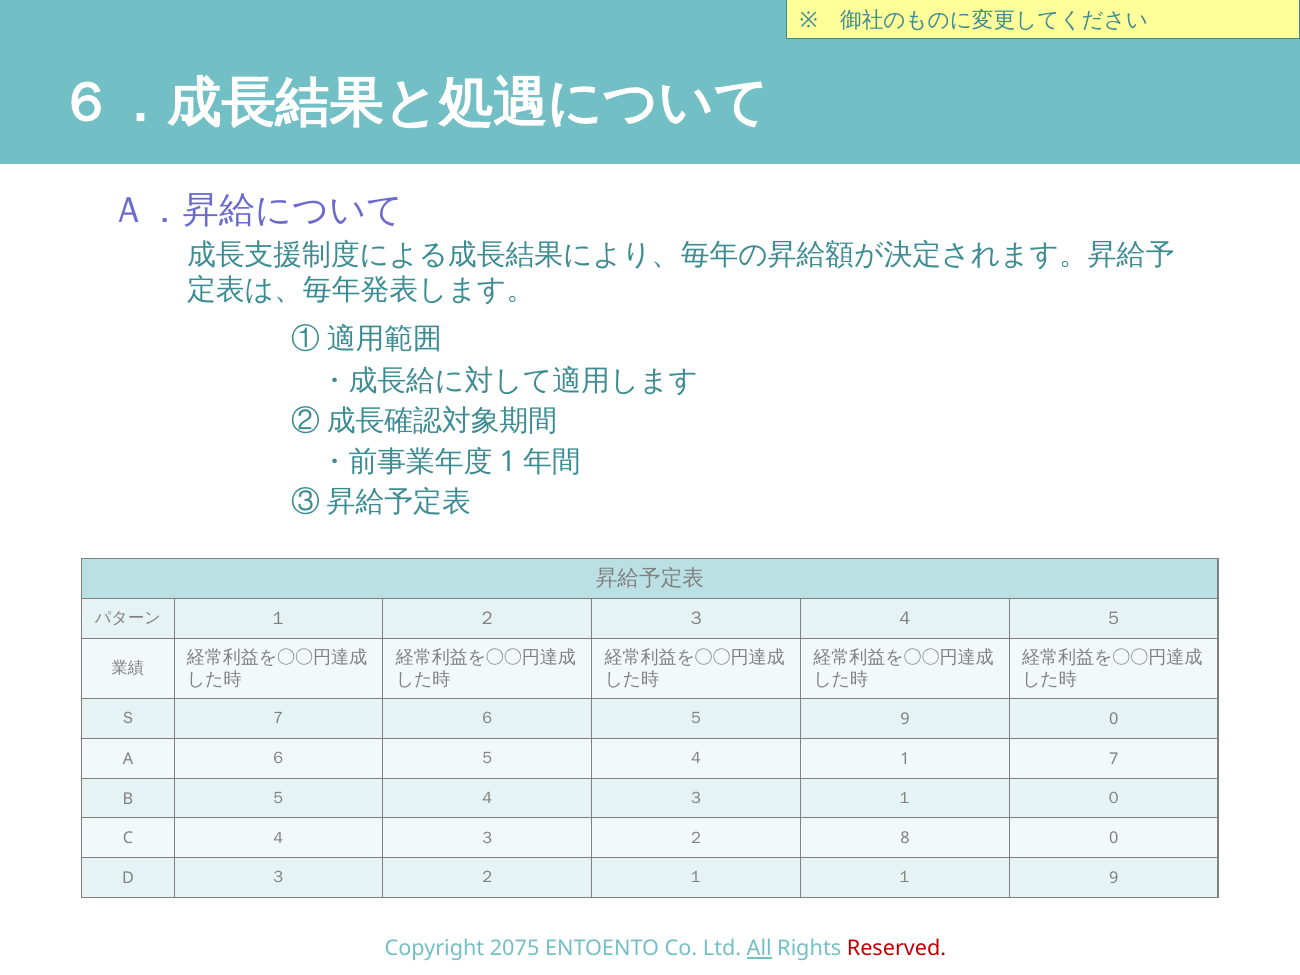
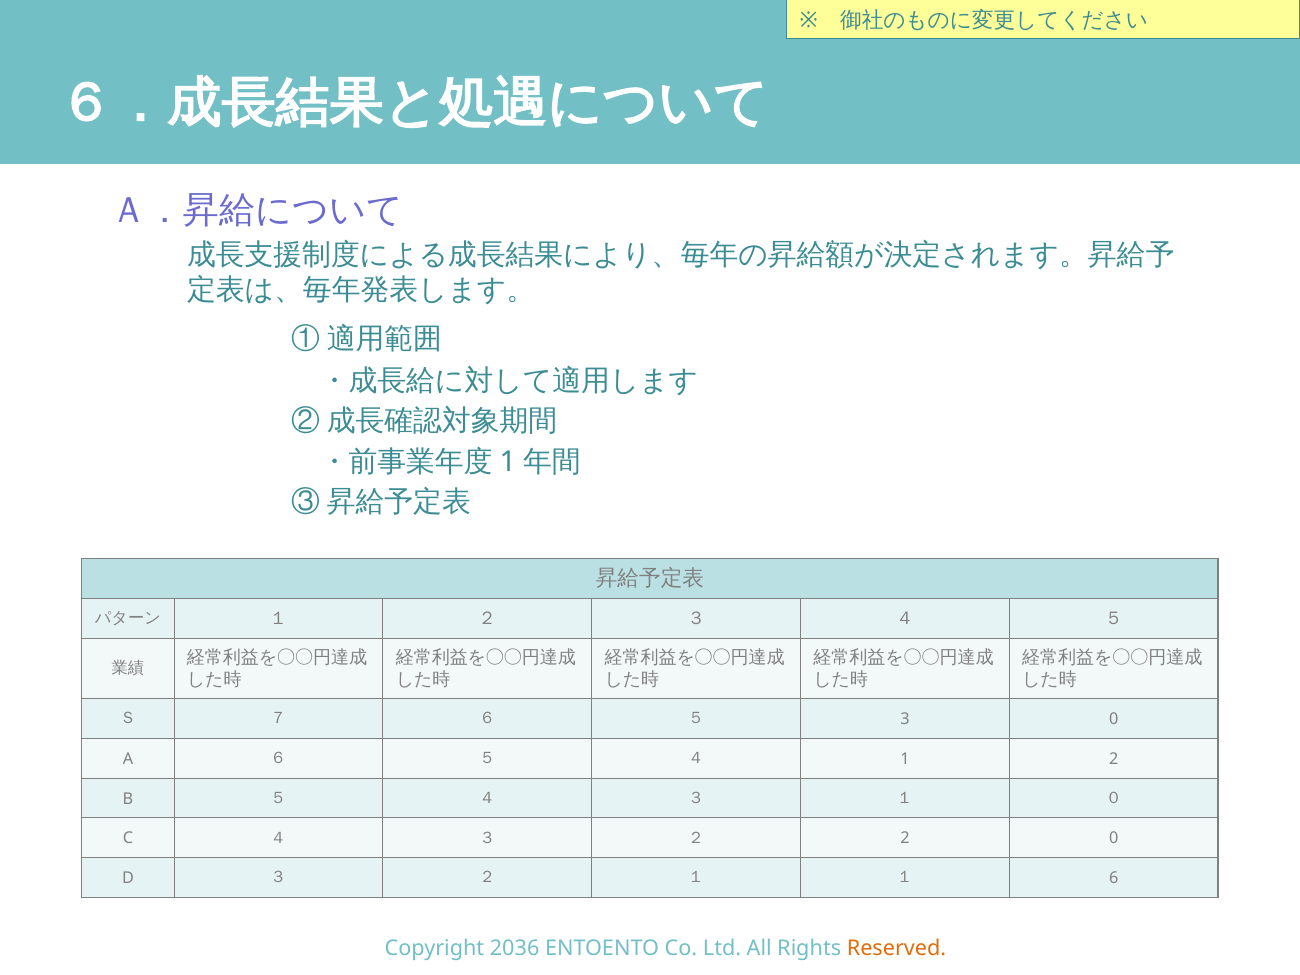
５ 9: 9 -> 3 (905, 719)
1 7: 7 -> 2 (1114, 759)
２ 8: 8 -> 2 (905, 839)
１ 9: 9 -> 6 (1114, 878)
2075: 2075 -> 2036 (515, 949)
All underline: present -> none (759, 949)
Reserved colour: red -> orange (897, 949)
